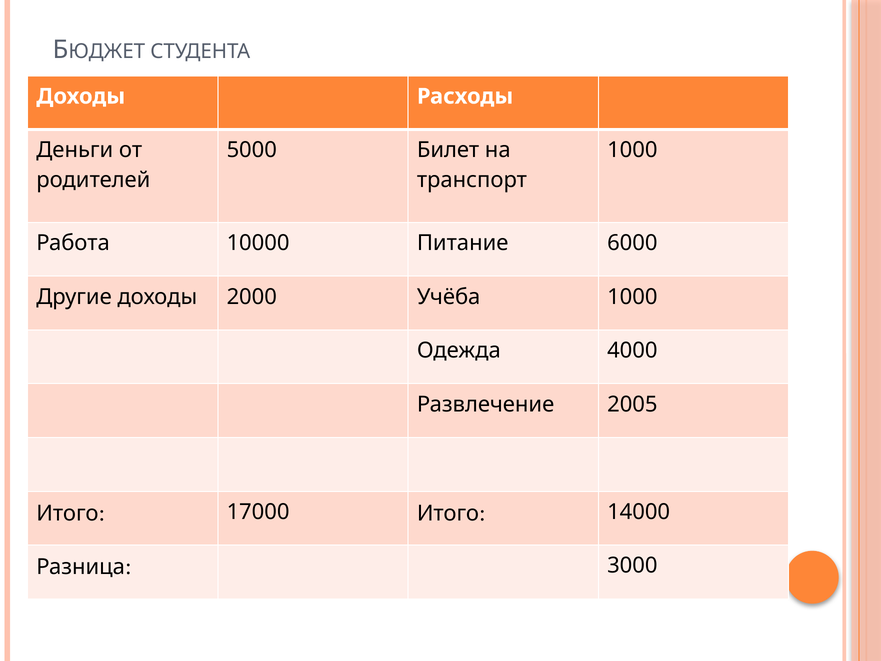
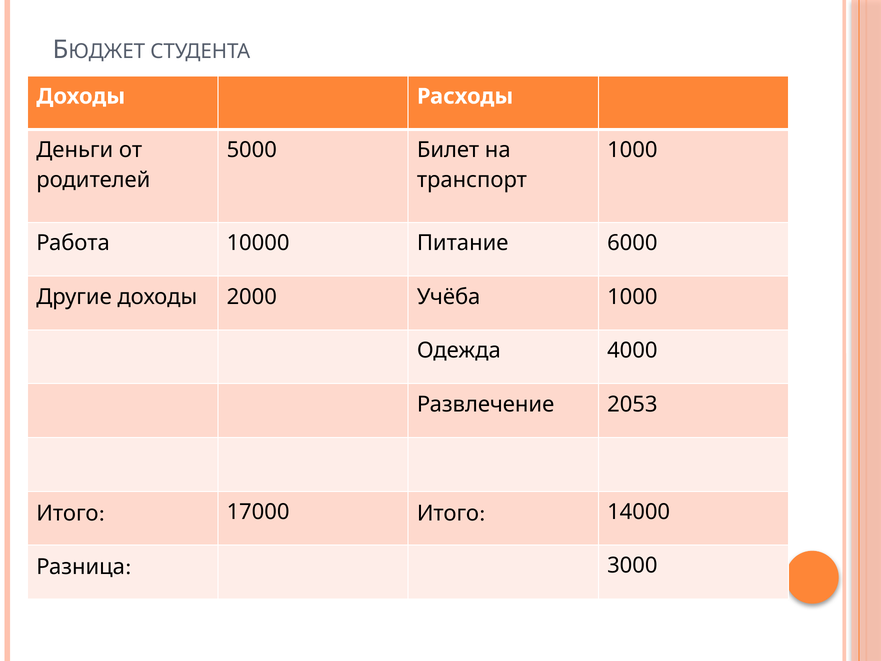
2005: 2005 -> 2053 (632, 404)
